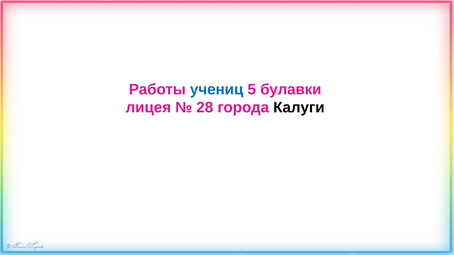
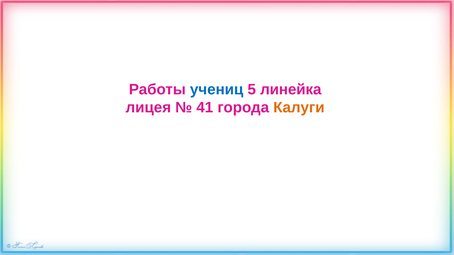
булавки: булавки -> линейка (291, 90)
28: 28 -> 41 (205, 108)
Калуги colour: black -> orange (299, 108)
